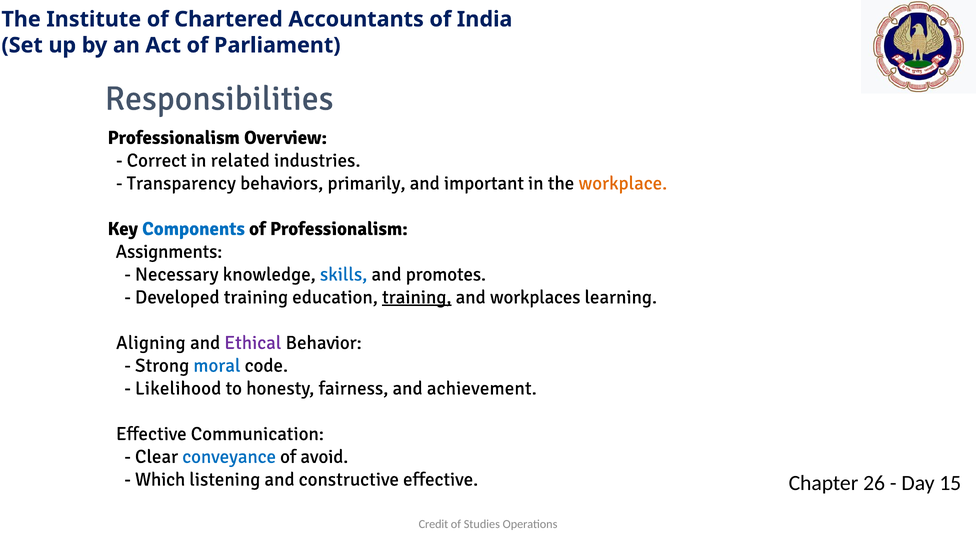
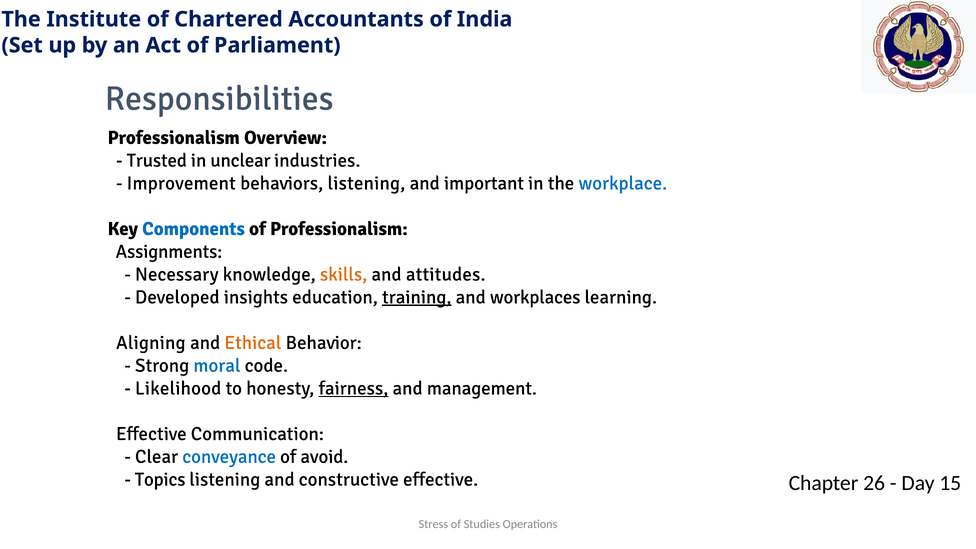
Correct: Correct -> Trusted (157, 160)
related: related -> unclear (240, 160)
Transparency: Transparency -> Improvement (181, 183)
behaviors primarily: primarily -> listening (366, 183)
workplace colour: orange -> blue (623, 183)
skills colour: blue -> orange (344, 274)
promotes: promotes -> attitudes (446, 274)
Developed training: training -> insights (256, 297)
Ethical colour: purple -> orange (253, 343)
fairness underline: none -> present (353, 388)
achievement: achievement -> management (482, 388)
Which: Which -> Topics (160, 479)
Credit: Credit -> Stress (433, 524)
